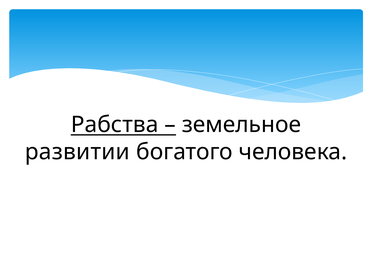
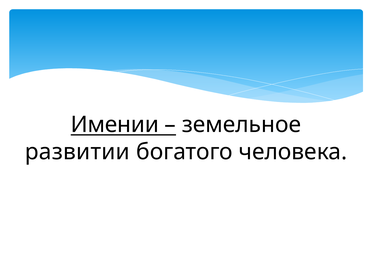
Рабства: Рабства -> Имении (115, 125)
